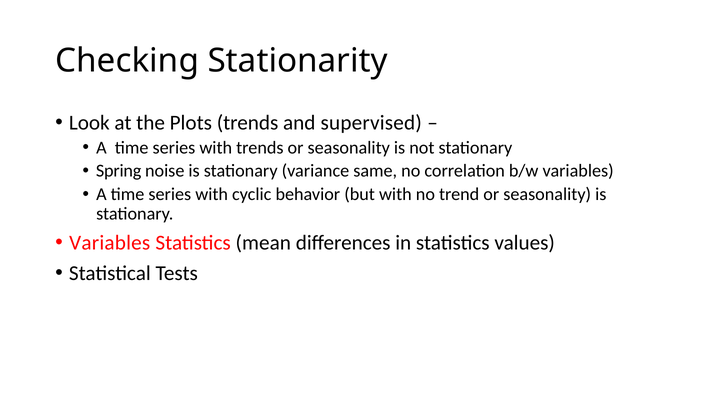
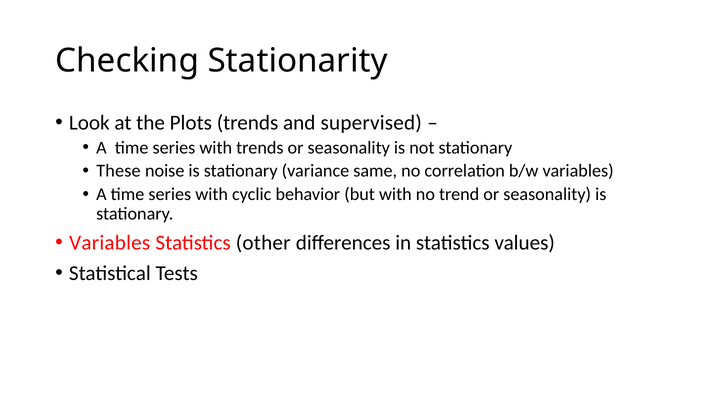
Spring: Spring -> These (118, 171)
mean: mean -> other (263, 243)
